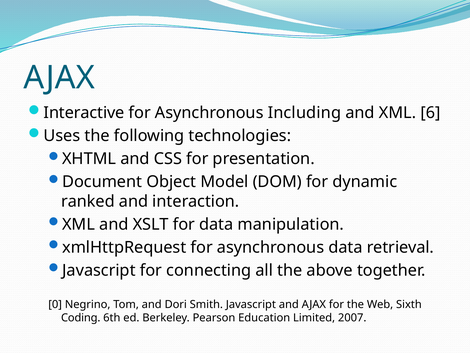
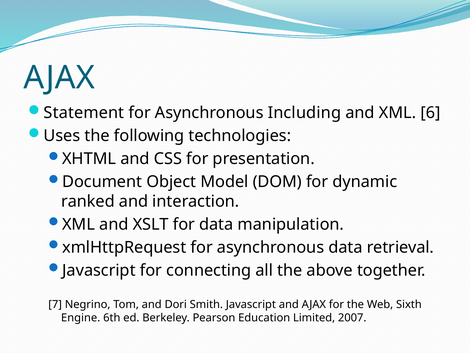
Interactive: Interactive -> Statement (84, 113)
0: 0 -> 7 (55, 304)
Coding: Coding -> Engine (81, 318)
